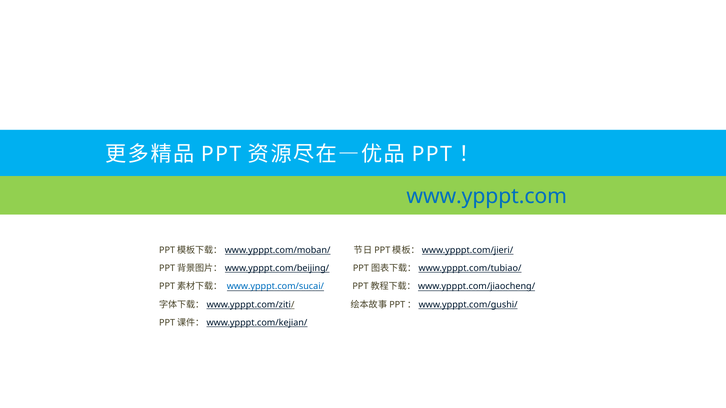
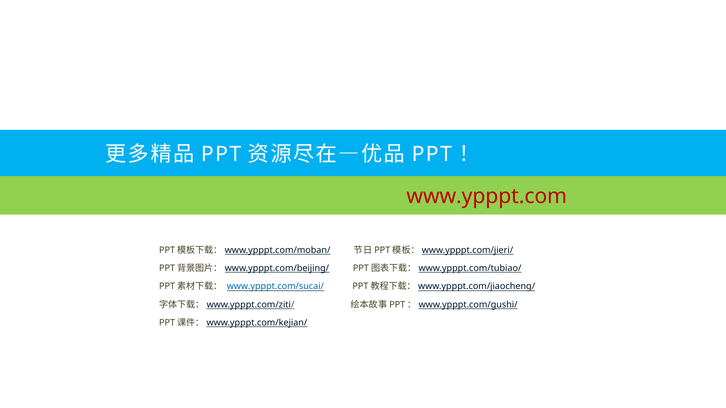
www.ypppt.com colour: blue -> red (487, 197)
